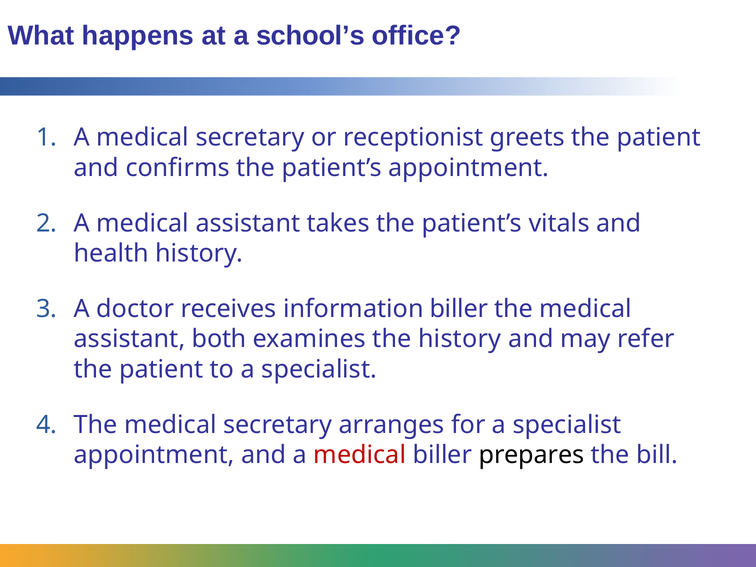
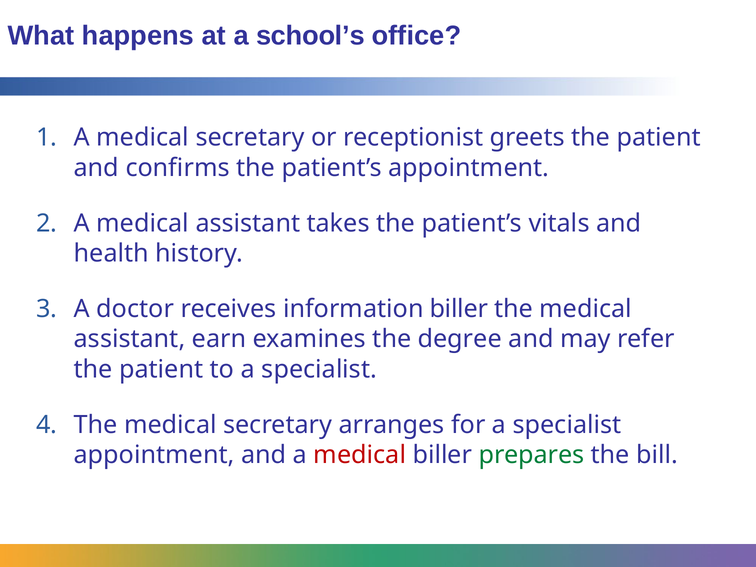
both: both -> earn (219, 339)
the history: history -> degree (460, 339)
prepares colour: black -> green (531, 455)
